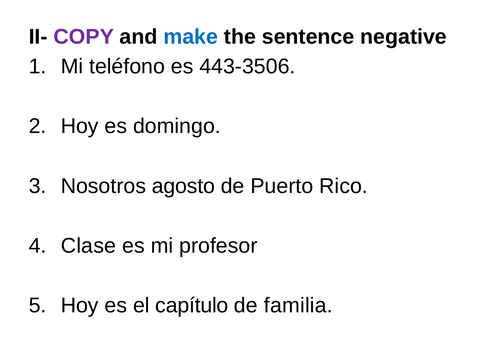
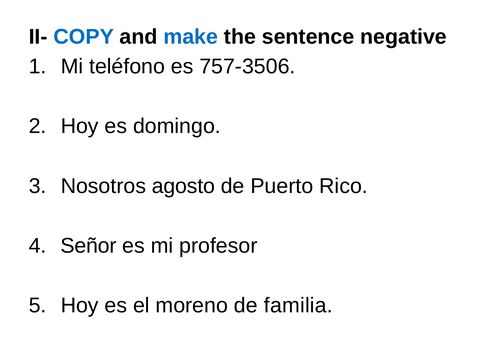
COPY colour: purple -> blue (84, 37)
443-3506: 443-3506 -> 757-3506 (247, 67)
Clase: Clase -> Señor (89, 246)
capítulo: capítulo -> moreno (192, 306)
